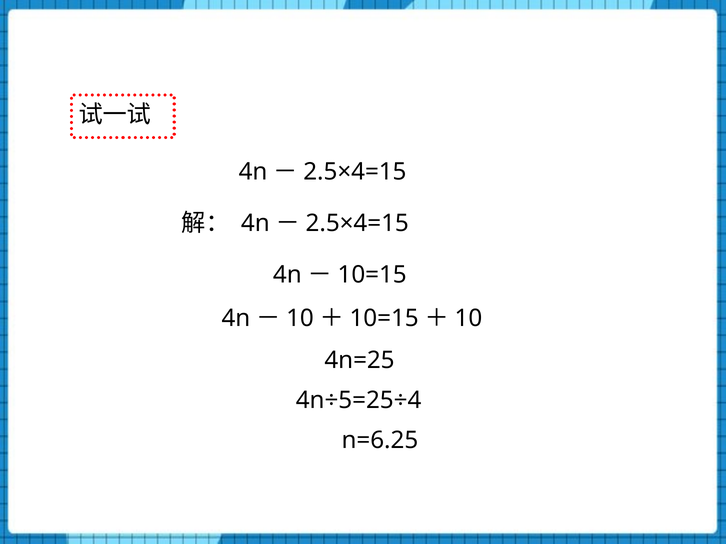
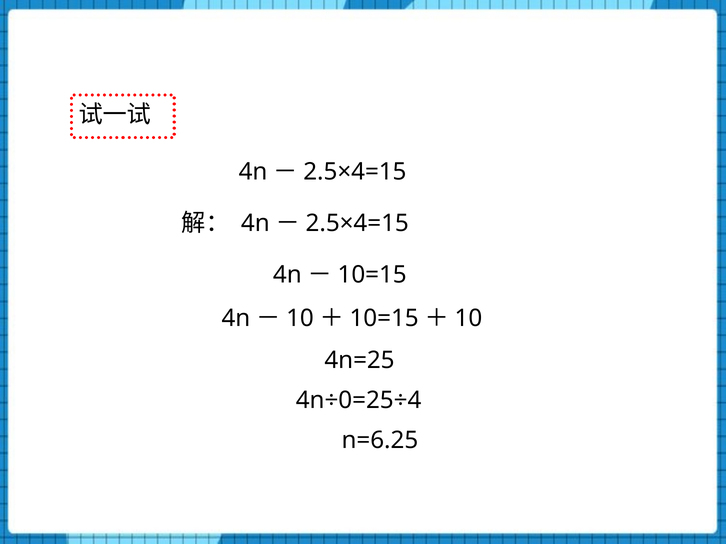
4n÷5=25÷4: 4n÷5=25÷4 -> 4n÷0=25÷4 (359, 401)
